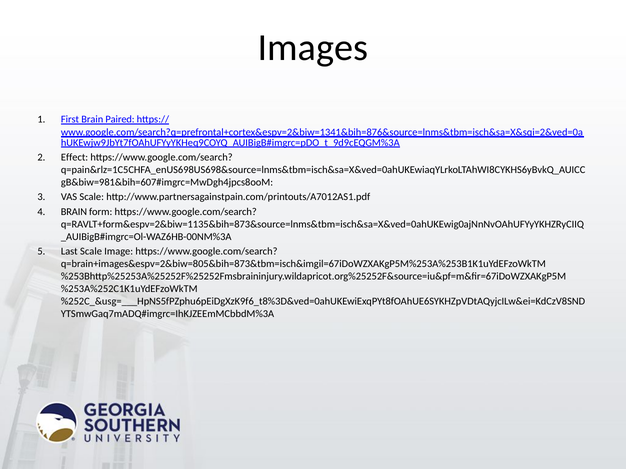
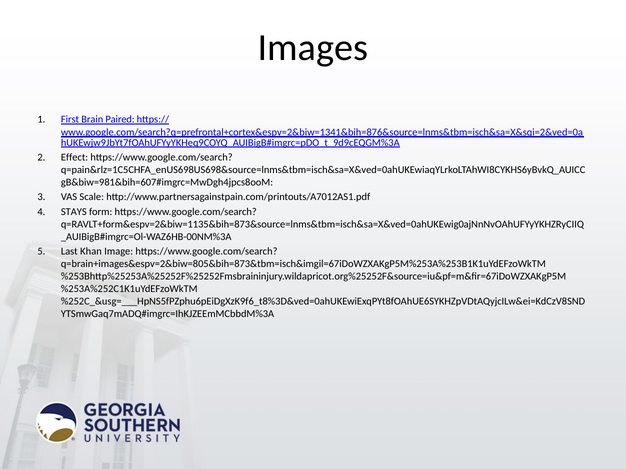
BRAIN: BRAIN -> STAYS (74, 212)
Last Scale: Scale -> Khan (91, 251)
